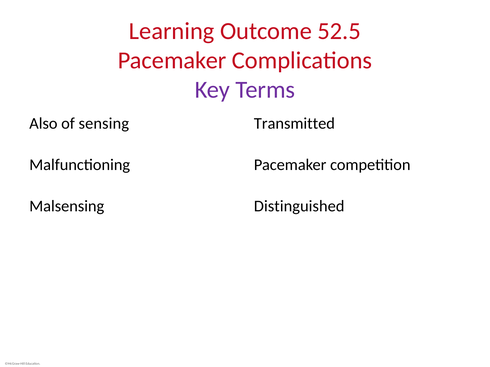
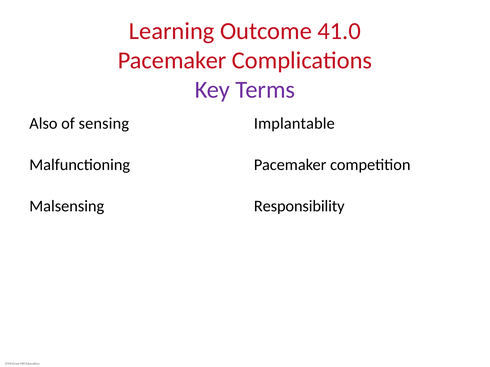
52.5: 52.5 -> 41.0 (339, 31)
Transmitted: Transmitted -> Implantable (294, 124)
Distinguished: Distinguished -> Responsibility (299, 206)
